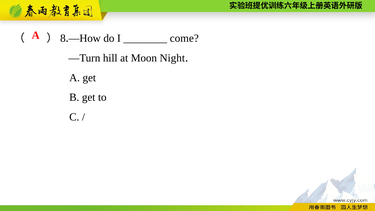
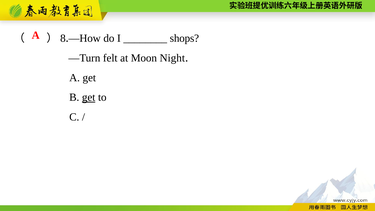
come: come -> shops (184, 38)
hill: hill -> felt (110, 58)
get underline: none -> present (89, 97)
